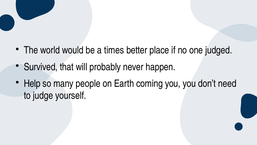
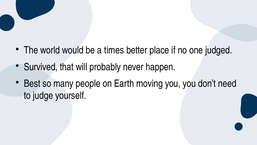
Help: Help -> Best (32, 83)
coming: coming -> moving (150, 83)
